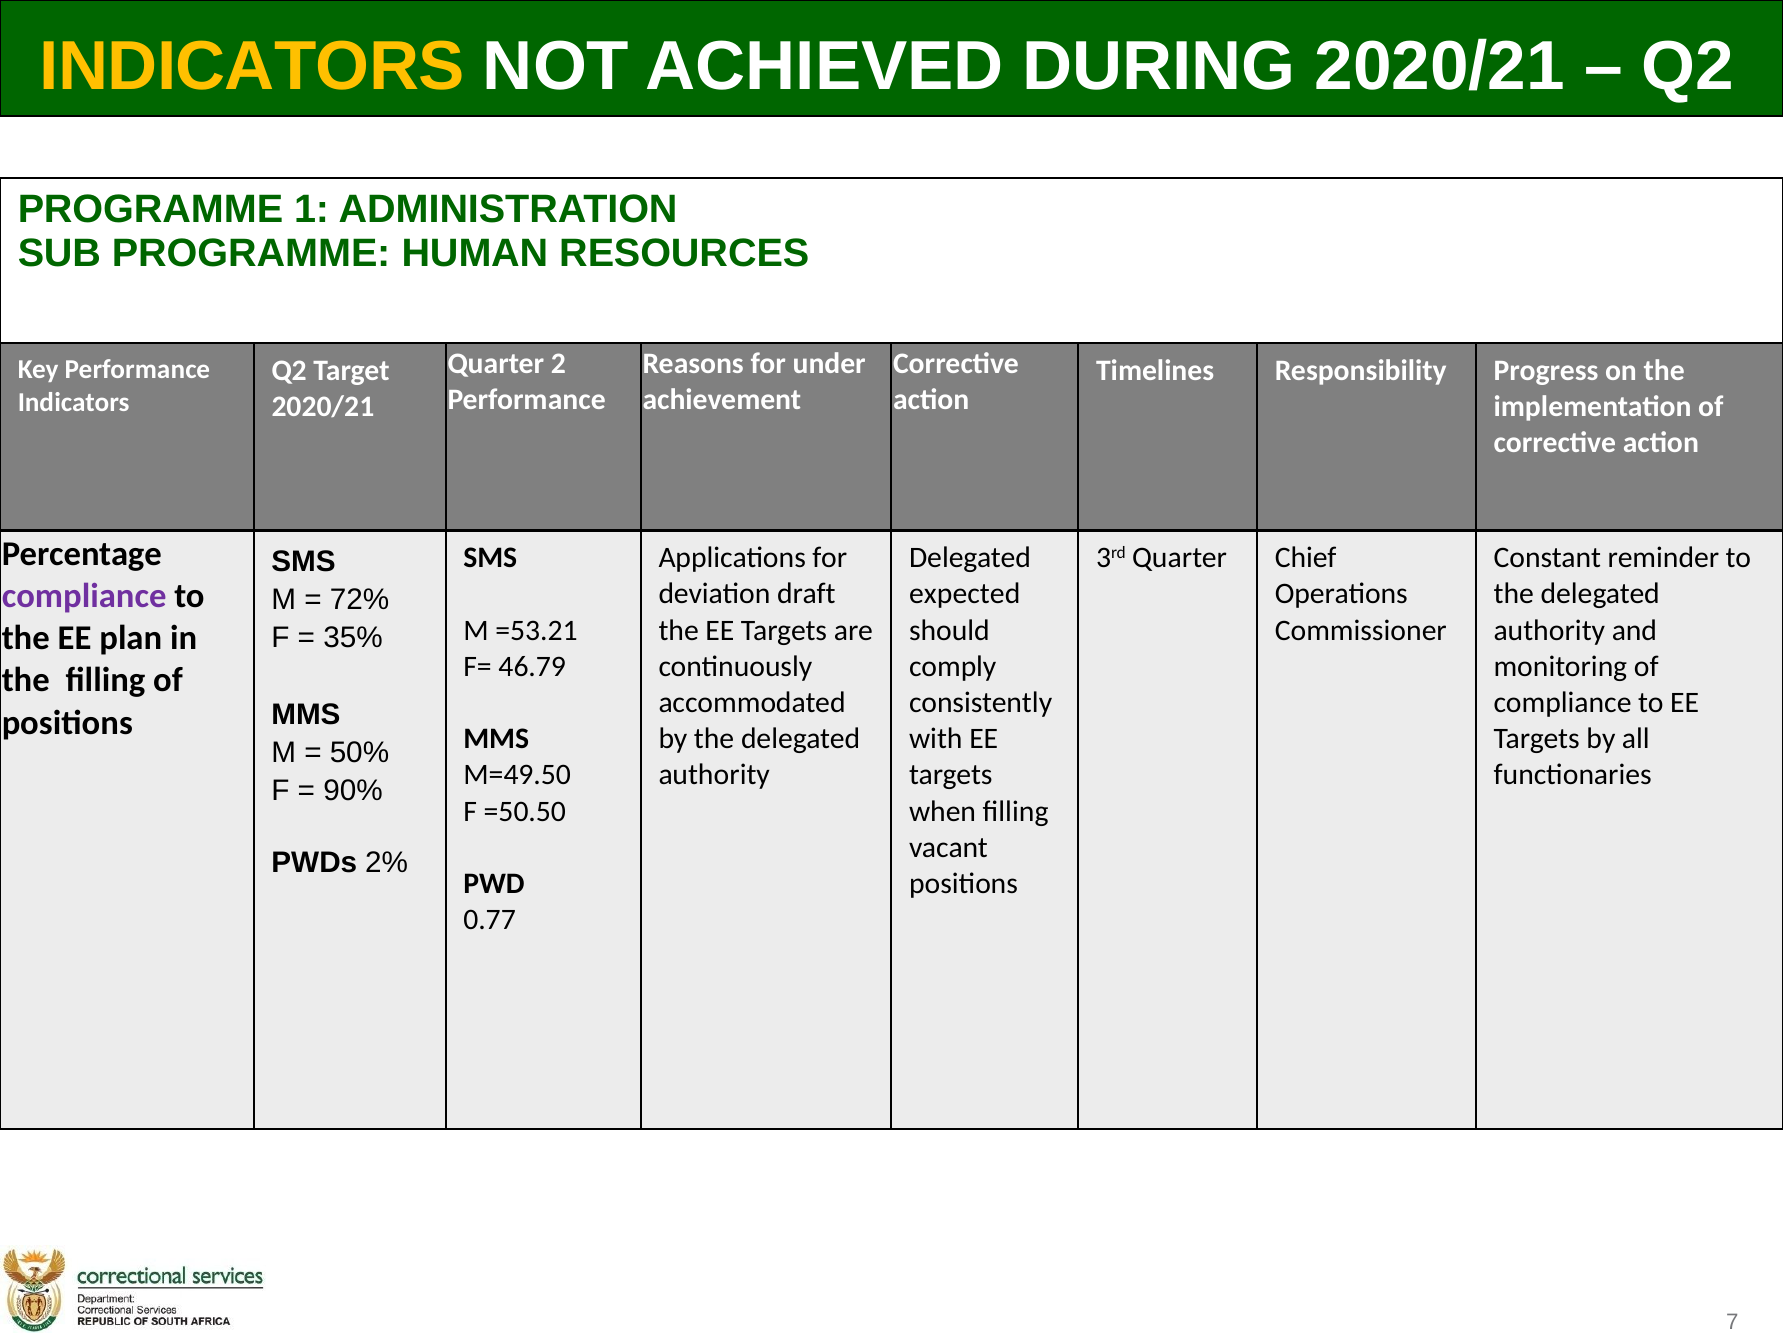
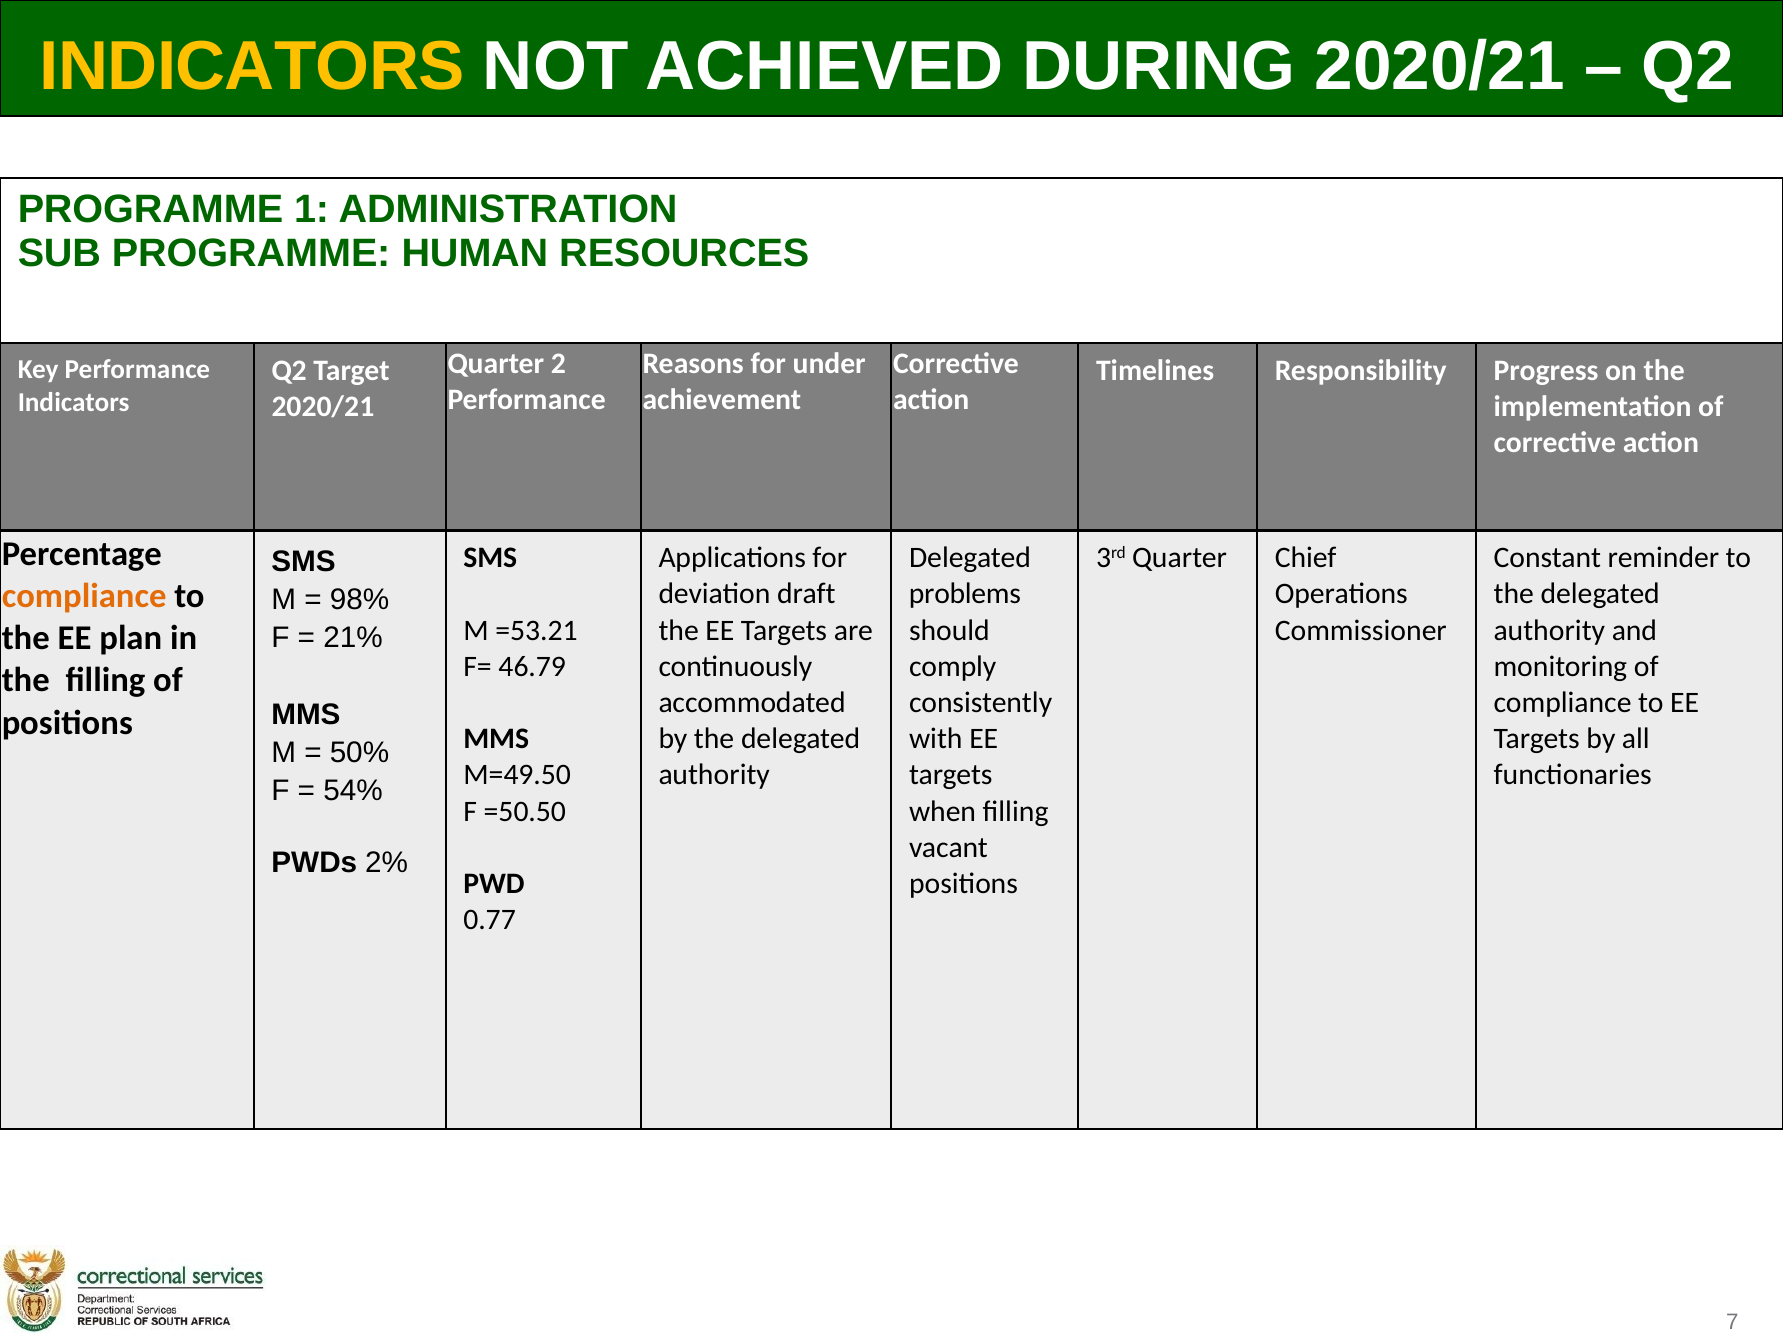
compliance colour: purple -> orange (84, 596)
expected: expected -> problems (965, 594)
72%: 72% -> 98% (360, 600)
35%: 35% -> 21% (353, 638)
90%: 90% -> 54% (353, 791)
